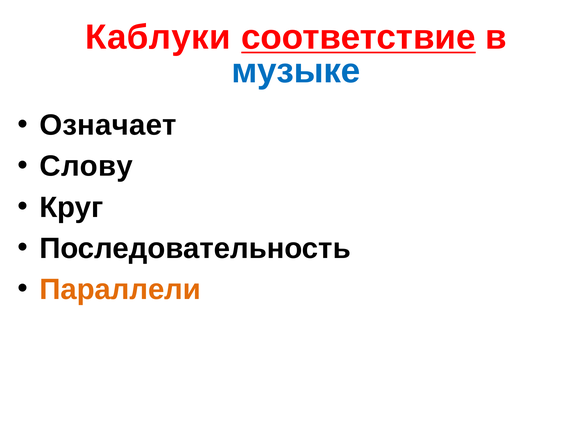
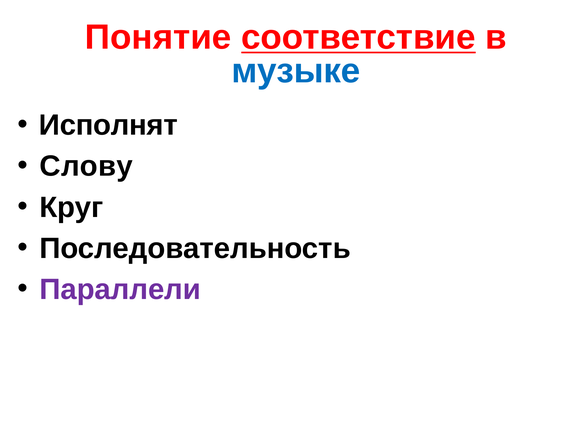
Каблуки: Каблуки -> Понятие (158, 37)
Означает: Означает -> Исполнят (108, 125)
Параллели colour: orange -> purple (120, 290)
